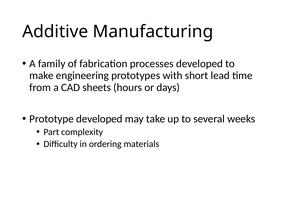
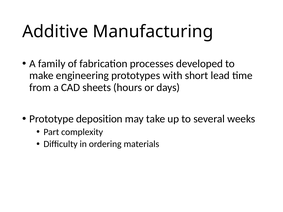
Prototype developed: developed -> deposition (99, 119)
